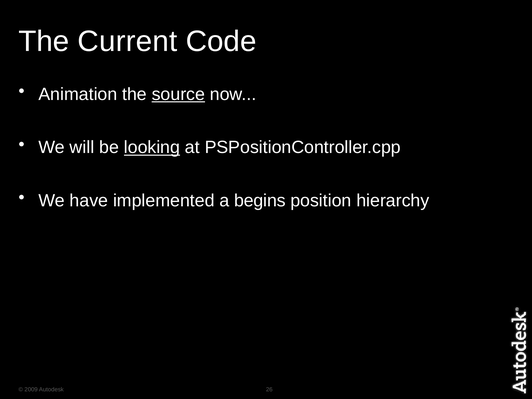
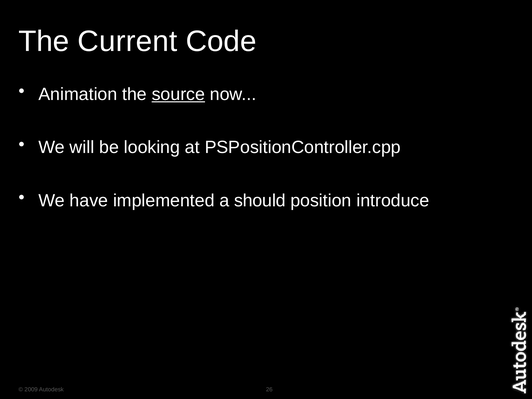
looking underline: present -> none (152, 147)
begins: begins -> should (260, 201)
hierarchy: hierarchy -> introduce (393, 201)
